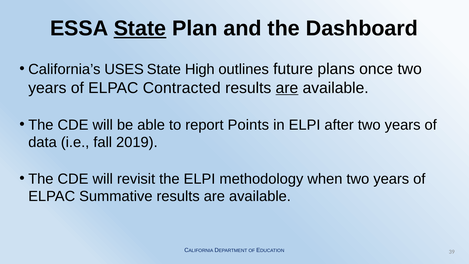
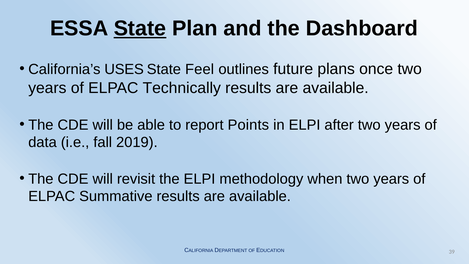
High: High -> Feel (200, 69)
Contracted: Contracted -> Technically (182, 88)
are underline: present -> none (287, 88)
